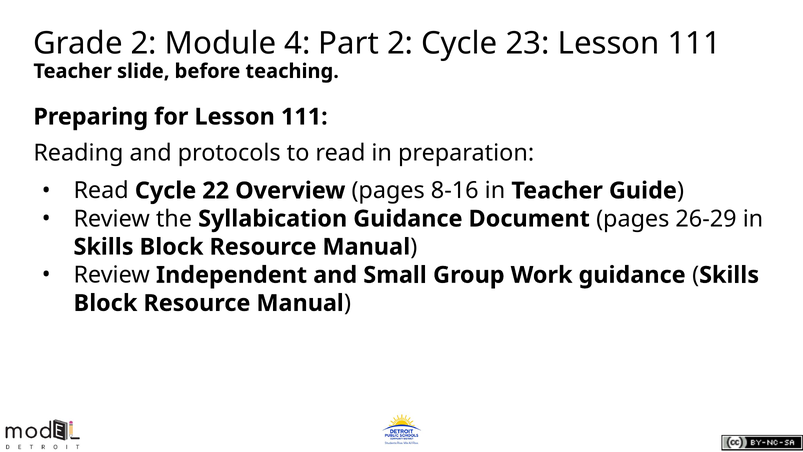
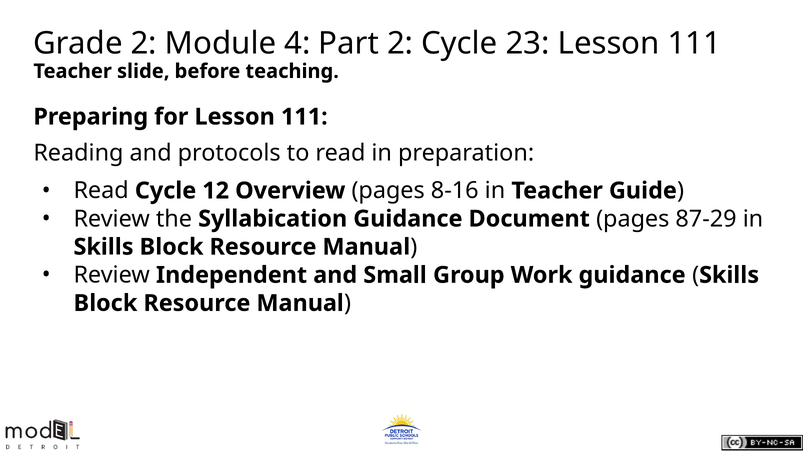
22: 22 -> 12 (216, 191)
26-29: 26-29 -> 87-29 (706, 219)
